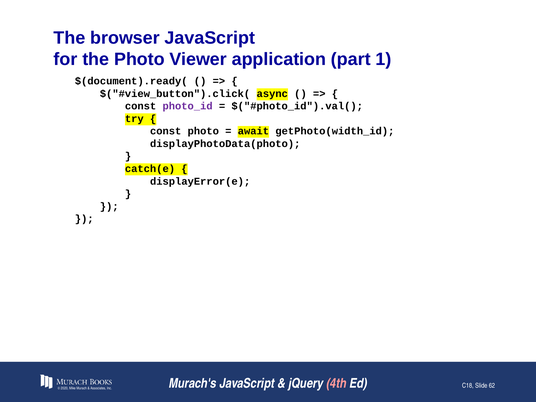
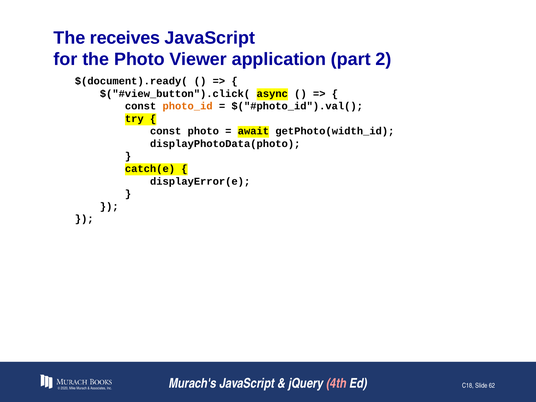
browser: browser -> receives (125, 38)
1: 1 -> 2 (384, 59)
photo_id colour: purple -> orange (188, 106)
